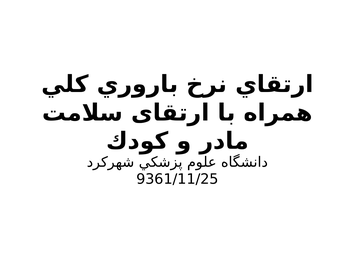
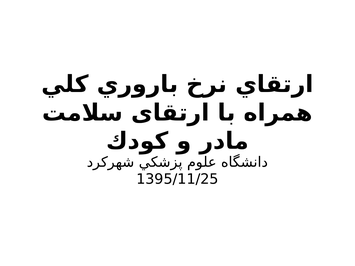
9361/11/25: 9361/11/25 -> 1395/11/25 (177, 179)
